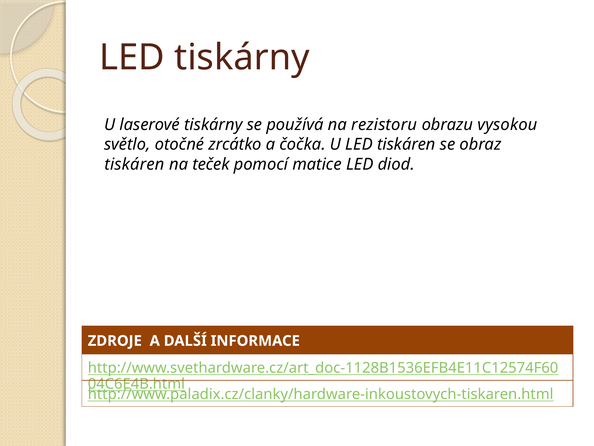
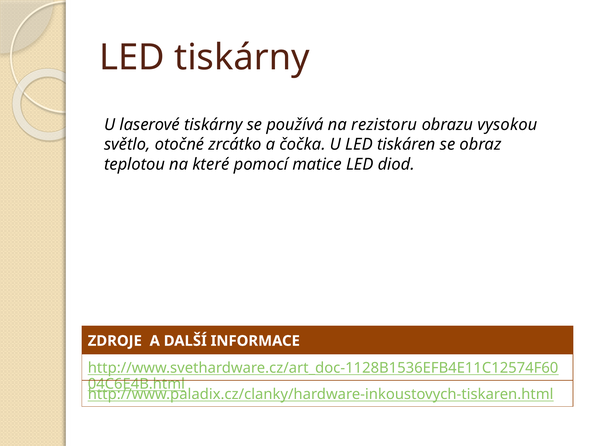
tiskáren: tiskáren -> teplotou (135, 164)
teček: teček -> které (211, 164)
